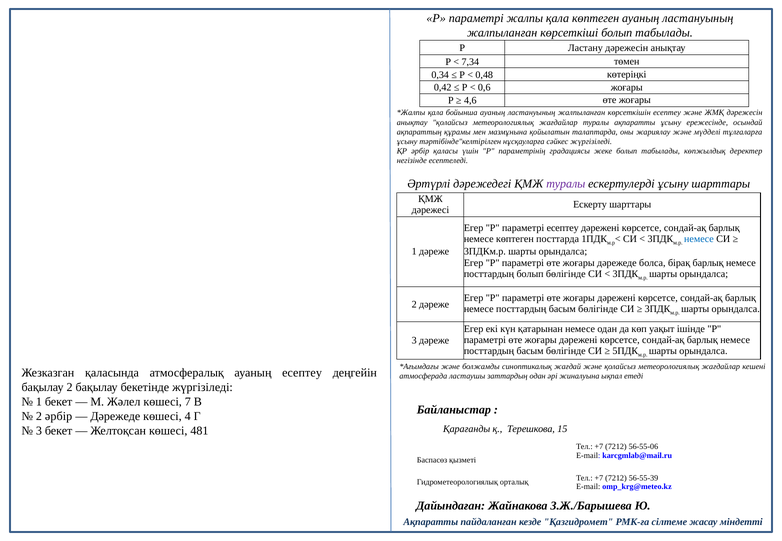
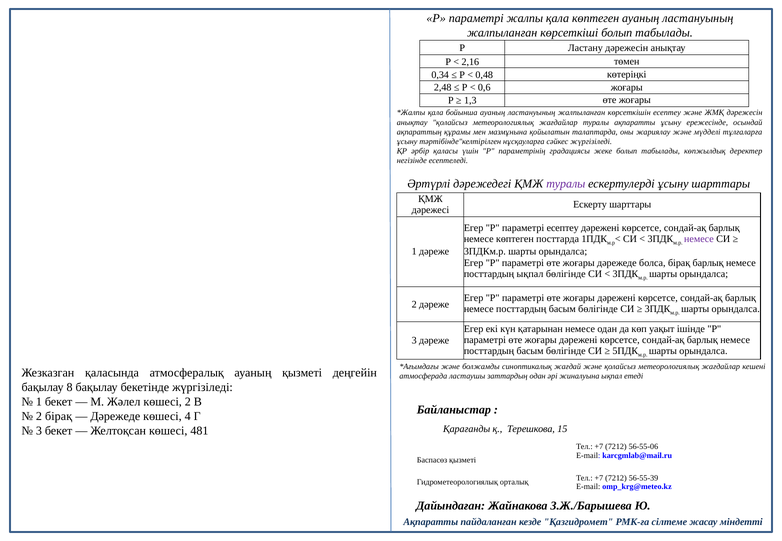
7,34: 7,34 -> 2,16 (470, 62)
0,42: 0,42 -> 2,48 (443, 88)
4,6: 4,6 -> 1,3 (470, 101)
немесе colour: blue -> purple (699, 239)
посттардың болып: болып -> ықпал (530, 274)
ауаның есептеу: есептеу -> қызметі (302, 373)
бақылау 2: 2 -> 8 (70, 388)
көшесі 7: 7 -> 2 (188, 402)
2 әрбір: әрбір -> бірақ (59, 417)
